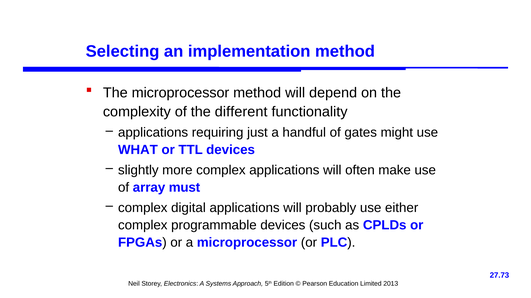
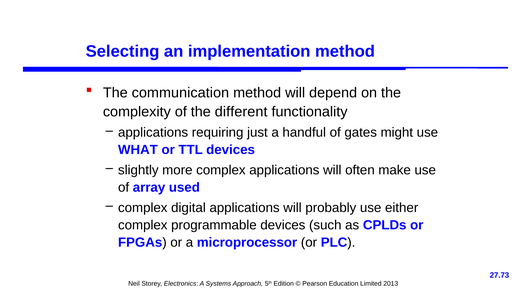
The microprocessor: microprocessor -> communication (180, 93)
must: must -> used (184, 188)
